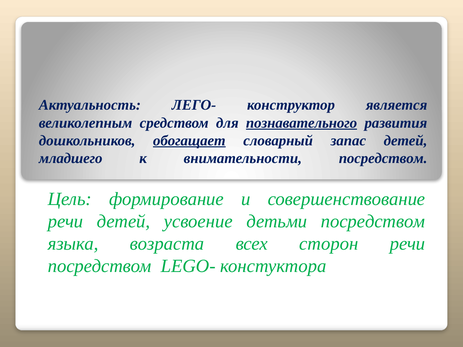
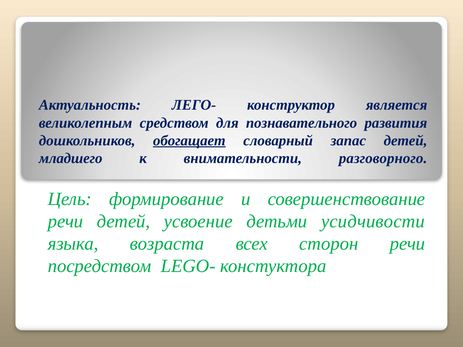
познавательного underline: present -> none (302, 123)
внимательности посредством: посредством -> разговорного (383, 158)
детьми посредством: посредством -> усидчивости (373, 222)
